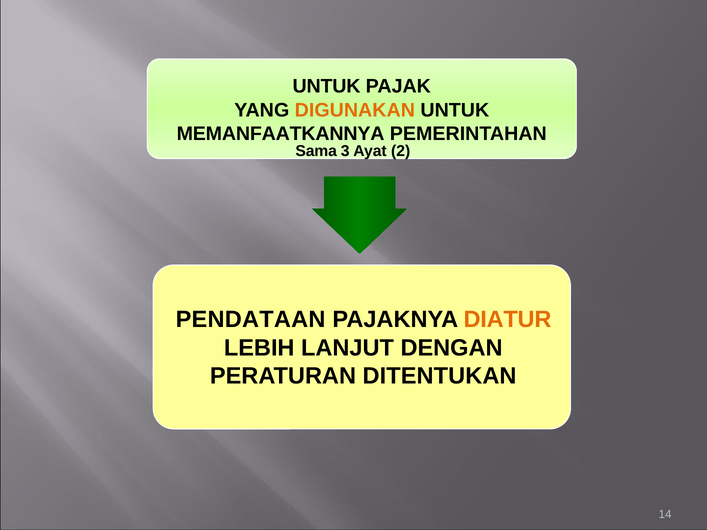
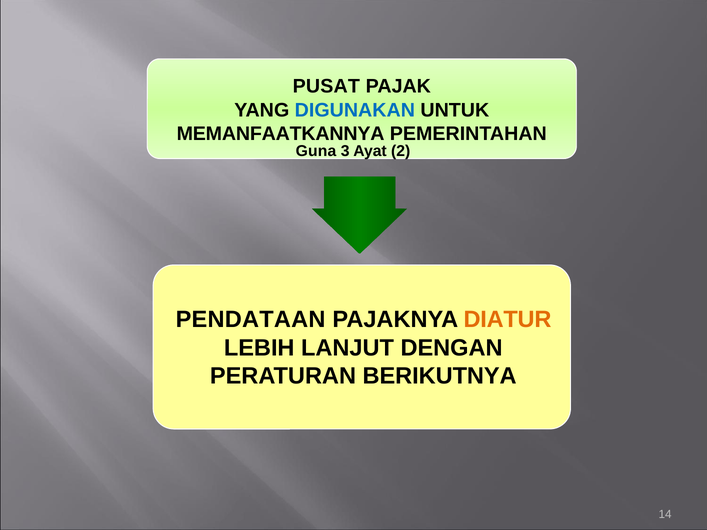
UNTUK: UNTUK -> PUSAT (326, 87)
DIGUNAKAN colour: orange -> blue (355, 110)
Sama: Sama -> Guna (316, 151)
DITENTUKAN: DITENTUKAN -> BERIKUTNYA (440, 376)
